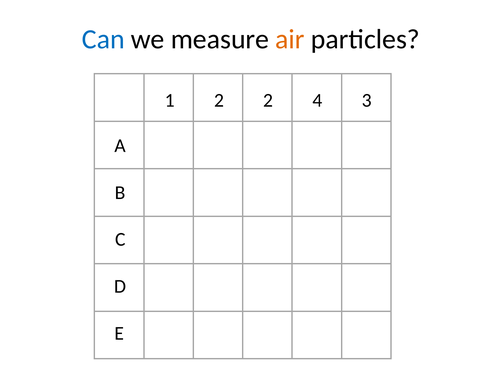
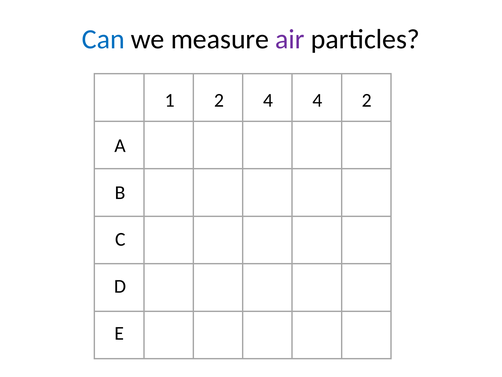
air colour: orange -> purple (290, 39)
2 2: 2 -> 4 (268, 100)
4 3: 3 -> 2 (367, 100)
